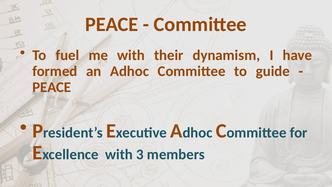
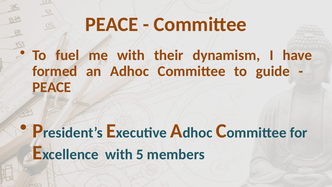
3: 3 -> 5 (140, 154)
